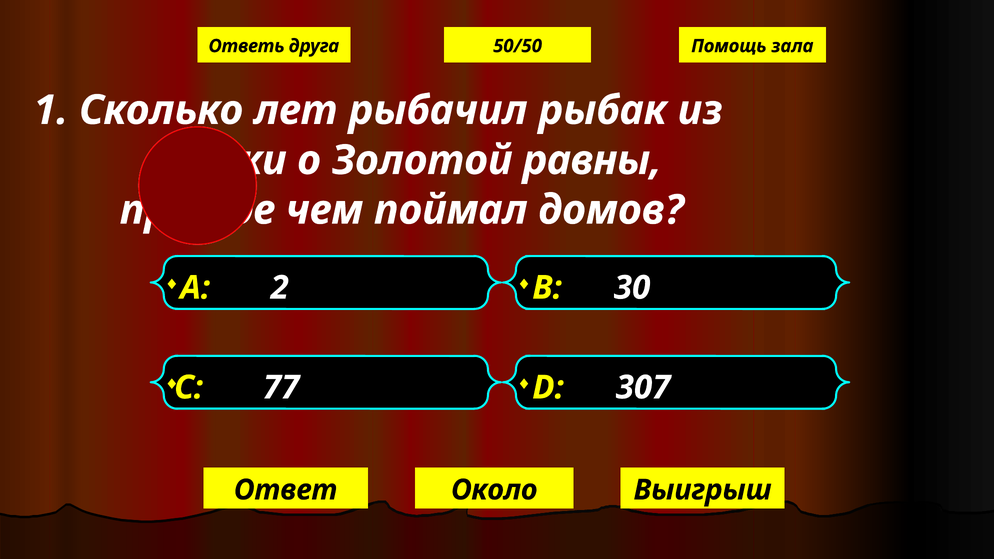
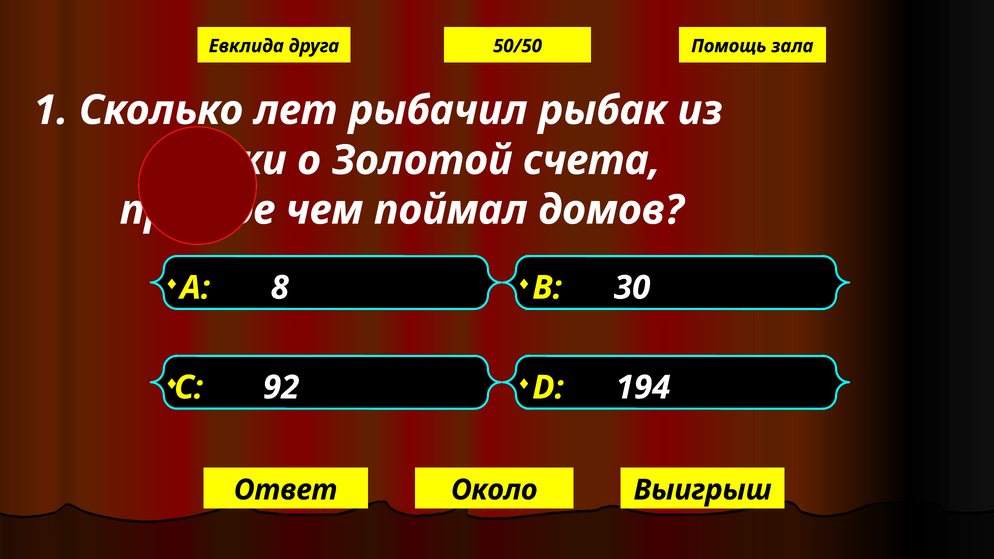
Ответь: Ответь -> Евклида (246, 46)
равны: равны -> счета (592, 160)
2: 2 -> 8 (280, 288)
77: 77 -> 92 (281, 388)
307: 307 -> 194 (643, 388)
